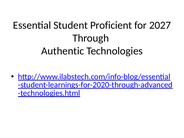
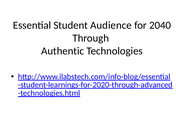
Proficient: Proficient -> Audience (111, 25)
2027: 2027 -> 2040 (160, 25)
